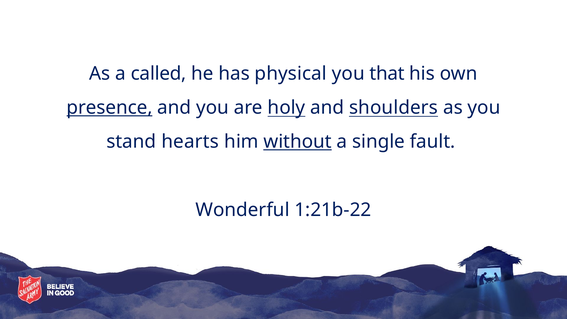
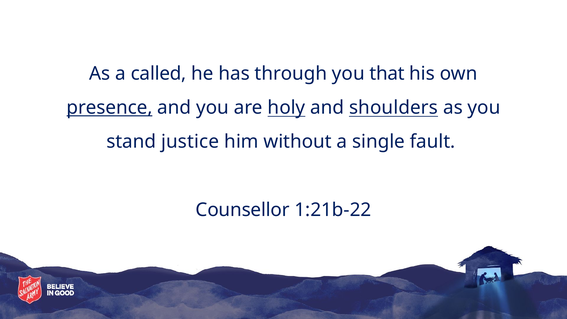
physical: physical -> through (291, 74)
hearts: hearts -> justice (190, 142)
without underline: present -> none (298, 142)
Wonderful: Wonderful -> Counsellor (243, 210)
